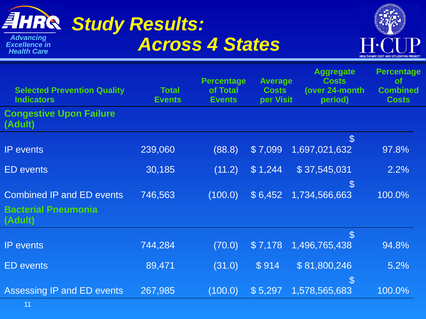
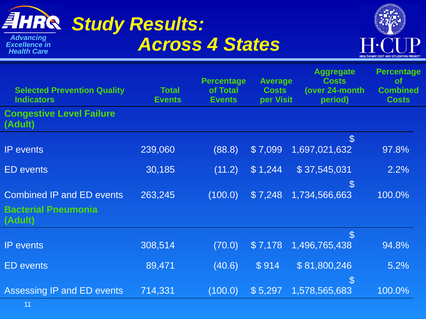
Upon: Upon -> Level (70, 114)
746,563: 746,563 -> 263,245 (158, 195)
6,452: 6,452 -> 7,248 (270, 195)
744,284: 744,284 -> 308,514 (158, 246)
31.0: 31.0 -> 40.6 (226, 266)
267,985: 267,985 -> 714,331 (158, 291)
